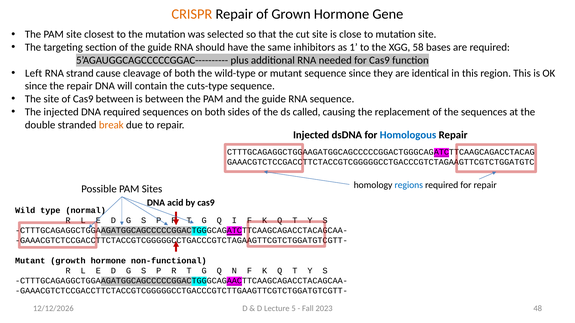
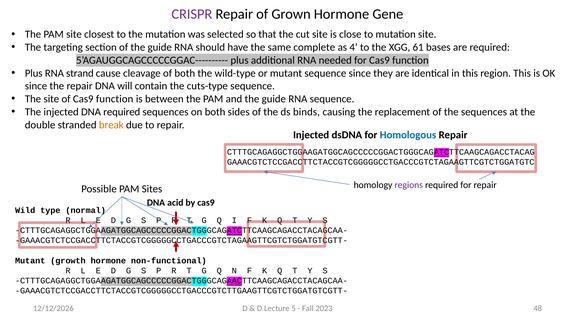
CRISPR colour: orange -> purple (192, 14)
inhibitors: inhibitors -> complete (314, 47)
1: 1 -> 4 (354, 47)
58: 58 -> 61 (418, 47)
Left: Left -> Plus (34, 73)
of Cas9 between: between -> function (115, 99)
called: called -> binds (306, 112)
regions colour: blue -> purple (409, 185)
